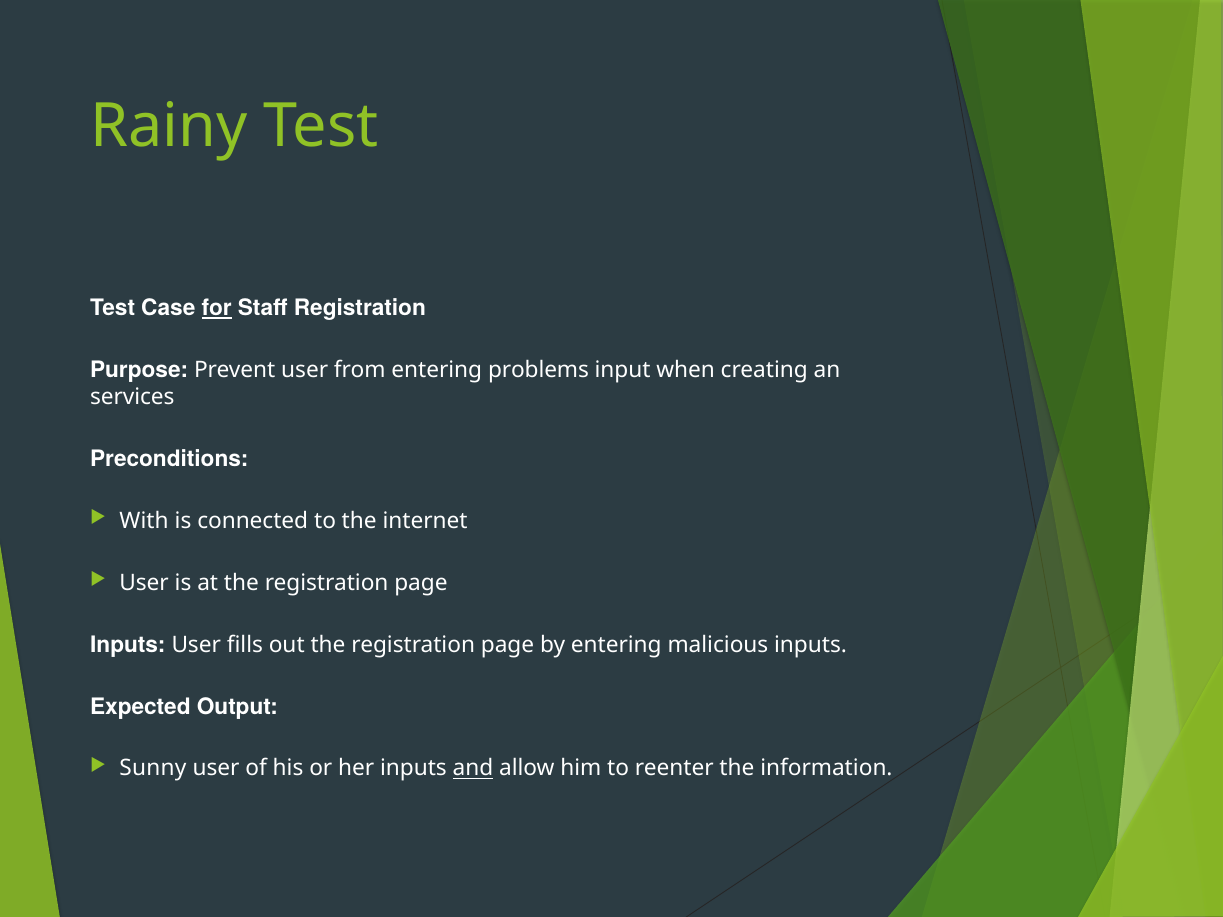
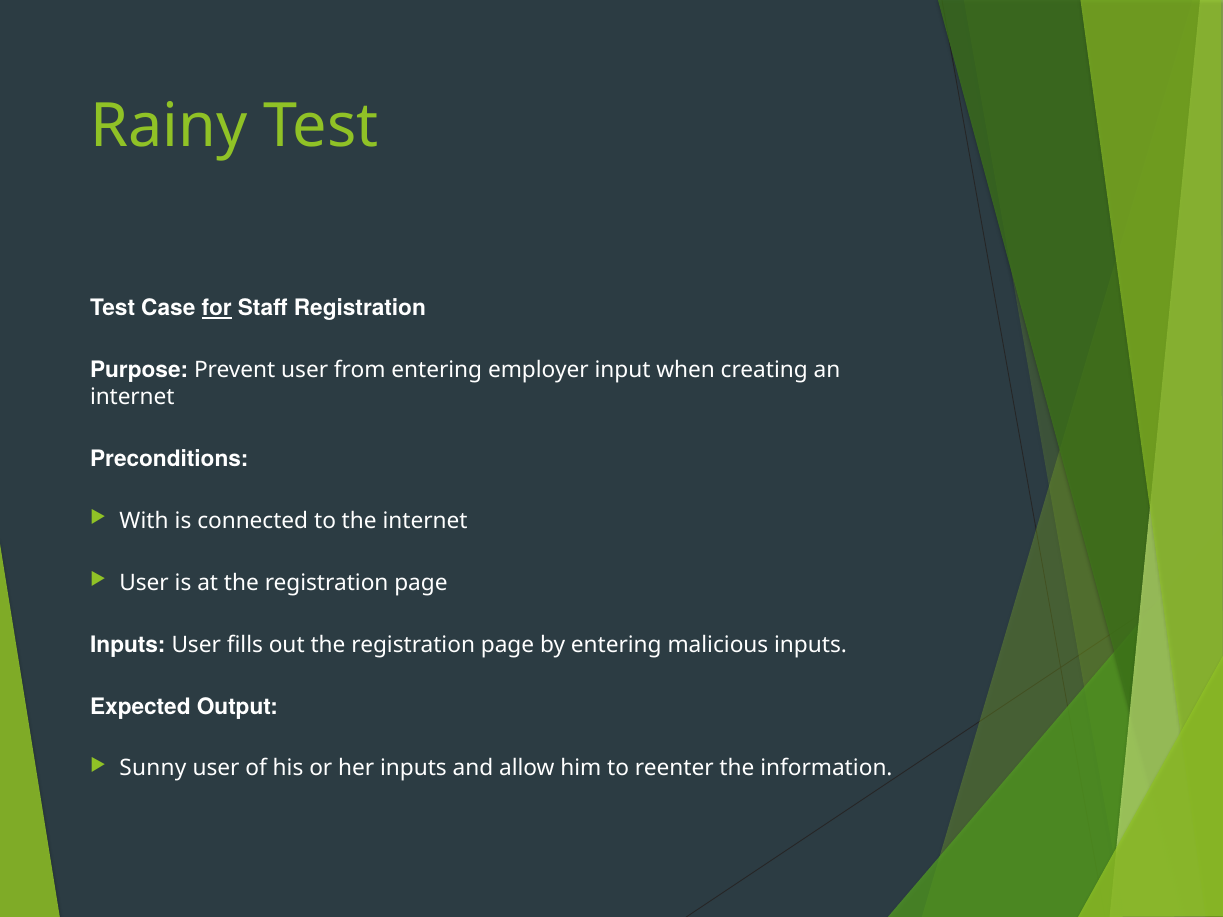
problems: problems -> employer (538, 370)
services: services -> internet (132, 398)
and underline: present -> none (473, 769)
